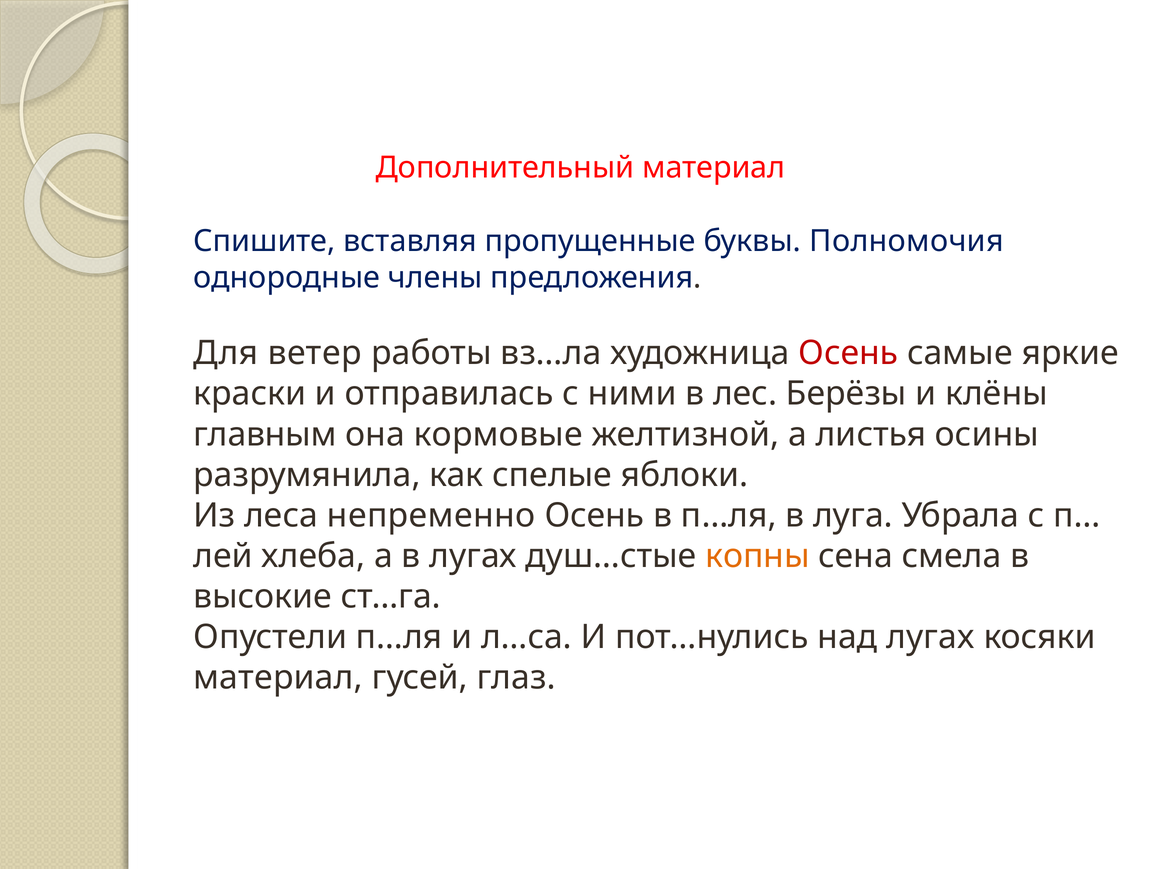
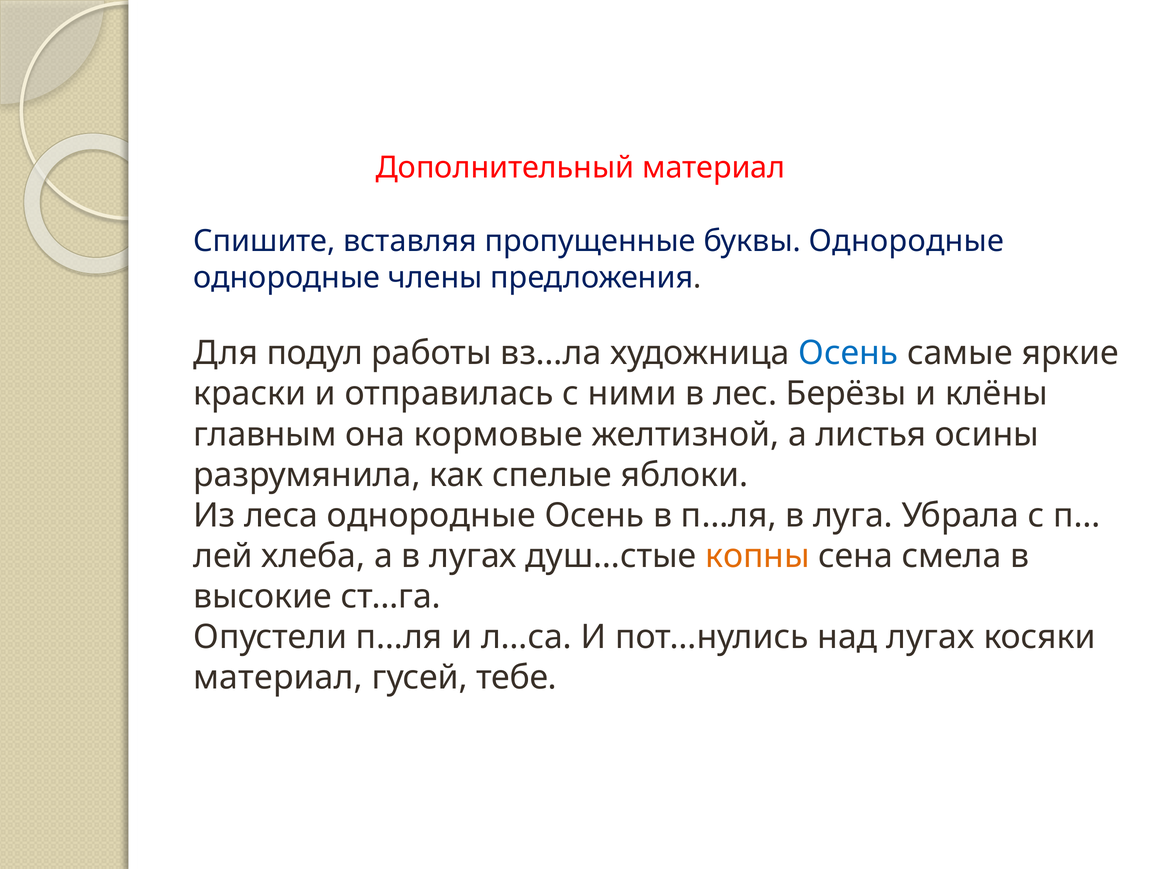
буквы Полномочия: Полномочия -> Однородные (907, 241)
ветер: ветер -> подул (315, 353)
Осень colour: red -> blue (848, 353)
леса непременно: непременно -> однородные (431, 516)
глаз: глаз -> тебе (517, 678)
